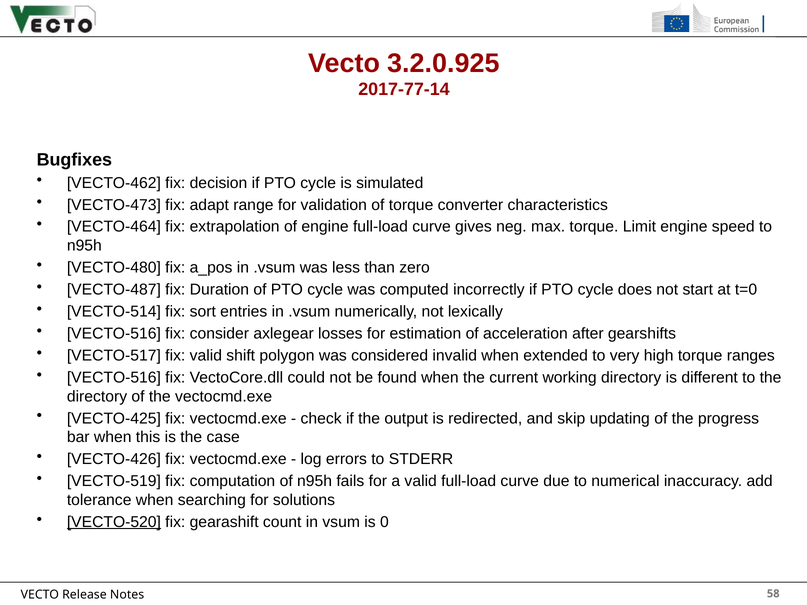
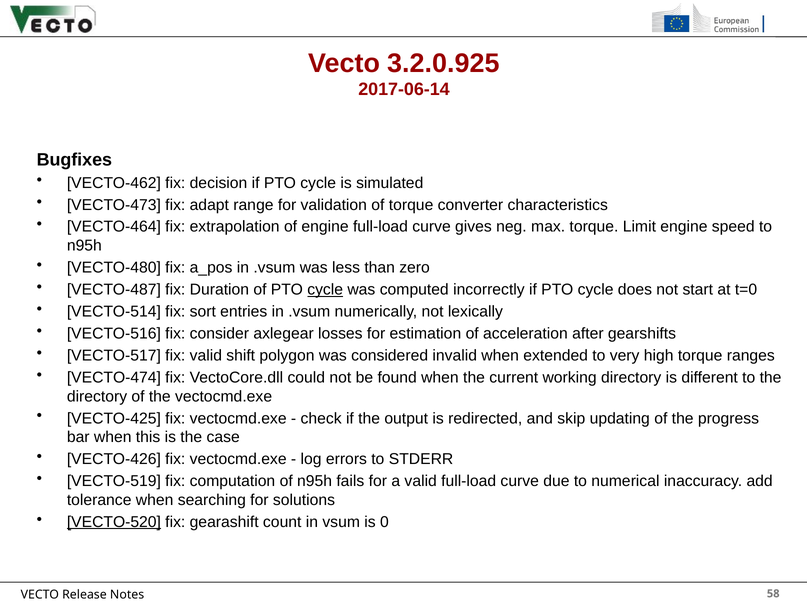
2017-77-14: 2017-77-14 -> 2017-06-14 (404, 89)
cycle underline: none -> present (325, 290)
VECTO-516: VECTO-516 -> VECTO-474 (114, 378)
